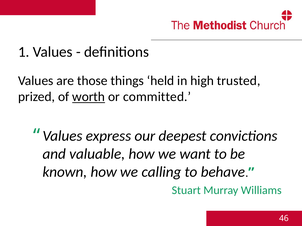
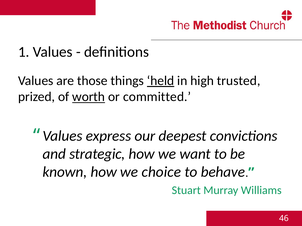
held underline: none -> present (161, 81)
valuable: valuable -> strategic (97, 154)
calling: calling -> choice (161, 172)
